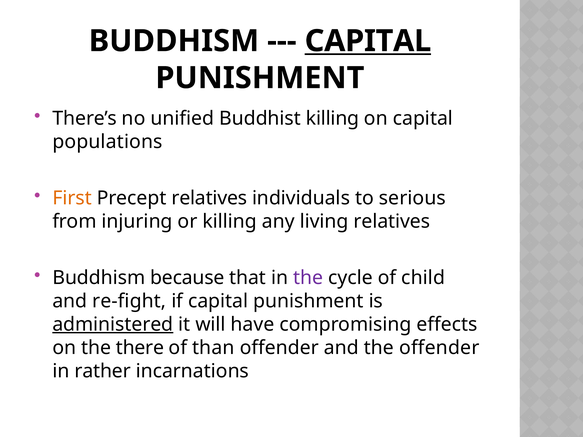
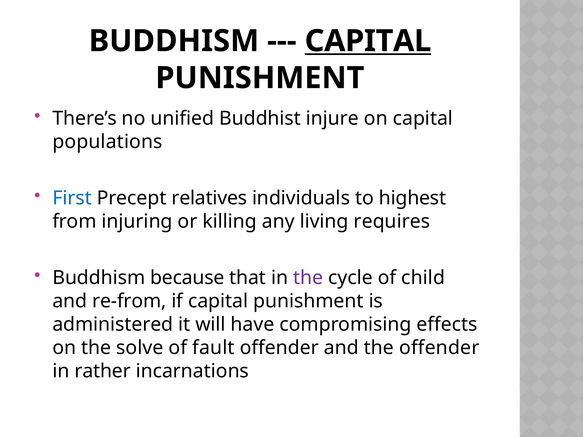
Buddhist killing: killing -> injure (332, 119)
First colour: orange -> blue (72, 198)
serious: serious -> highest (413, 198)
living relatives: relatives -> requires (392, 222)
re-fight: re-fight -> re-from (129, 301)
administered underline: present -> none (113, 325)
there: there -> solve (140, 348)
than: than -> fault (213, 348)
